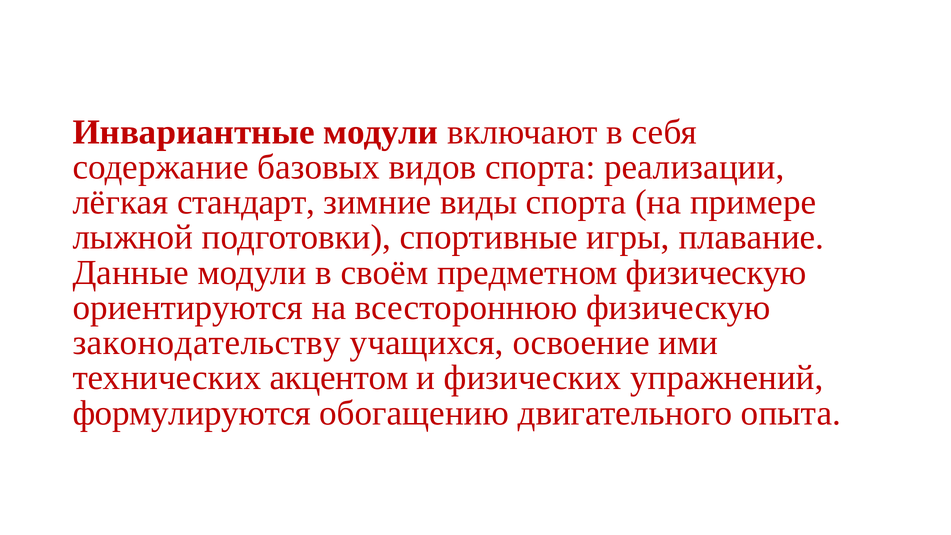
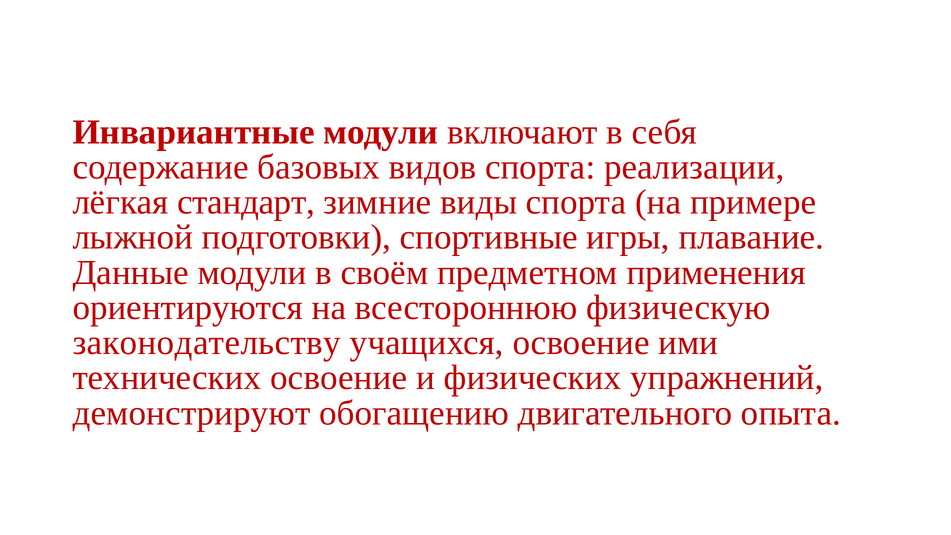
предметном физическую: физическую -> применения (716, 272)
технических акцентом: акцентом -> освоение (339, 378)
формулируются: формулируются -> демонстрируют (191, 413)
